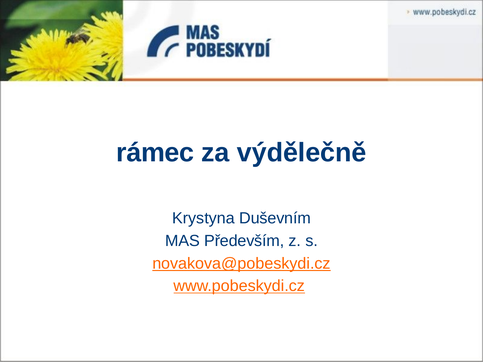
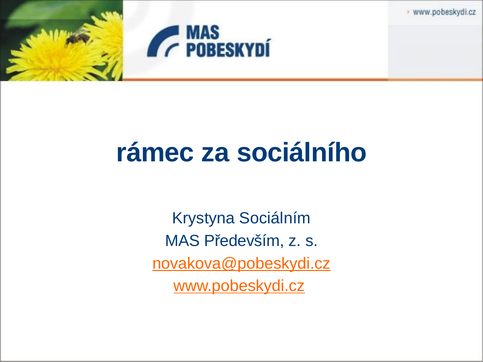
výdělečně: výdělečně -> sociálního (302, 153)
Duševním: Duševním -> Sociálním (275, 219)
